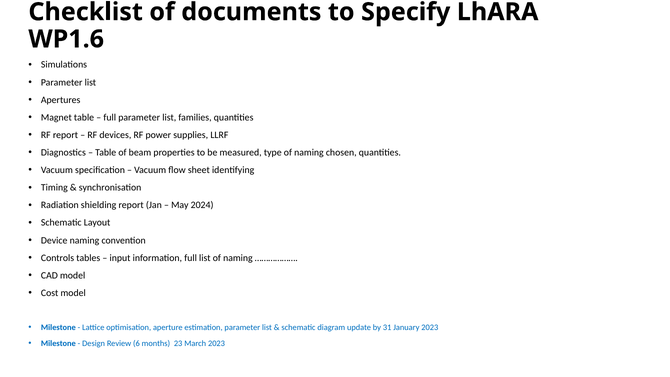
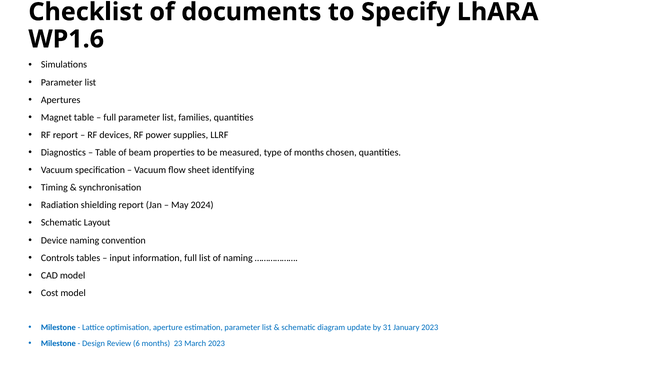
type of naming: naming -> months (309, 152)
